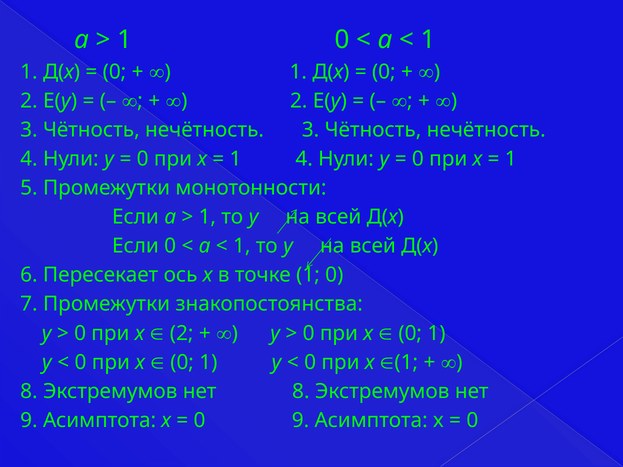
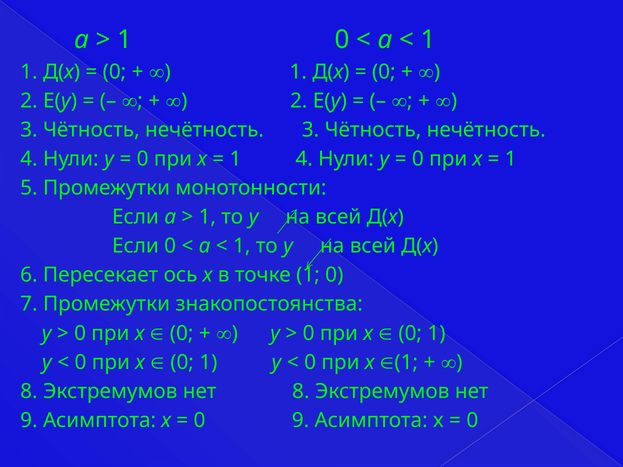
2: 2 -> 0 (182, 333)
